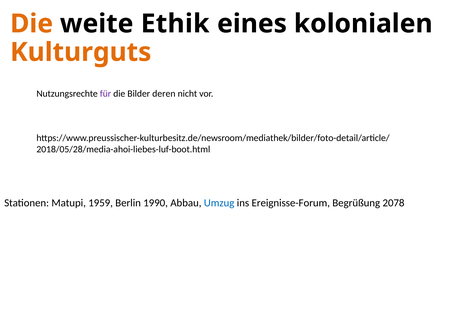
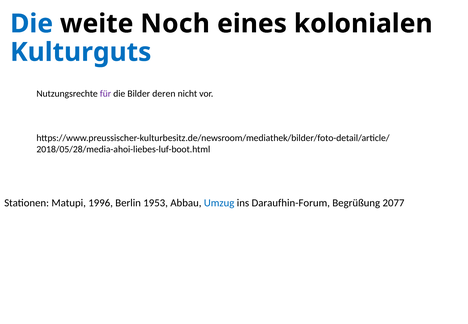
Die colour: orange -> blue (32, 24)
Ethik: Ethik -> Noch (175, 24)
Kulturguts colour: orange -> blue (81, 52)
1959: 1959 -> 1996 (101, 203)
1990: 1990 -> 1953 (156, 203)
Ereignisse-Forum: Ereignisse-Forum -> Daraufhin-Forum (291, 203)
2078: 2078 -> 2077 (394, 203)
